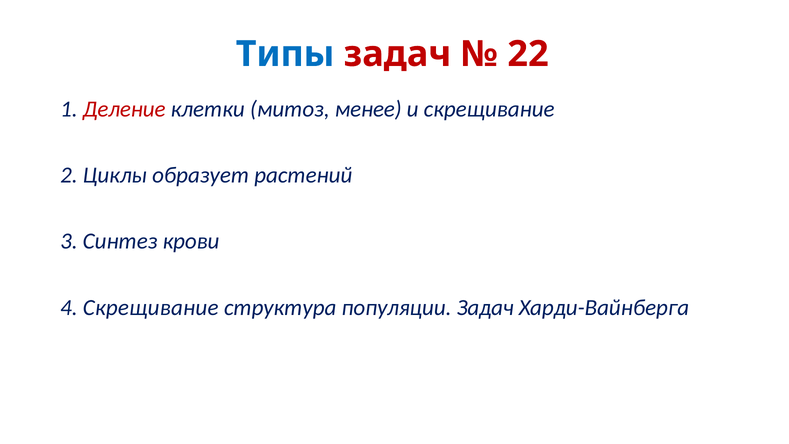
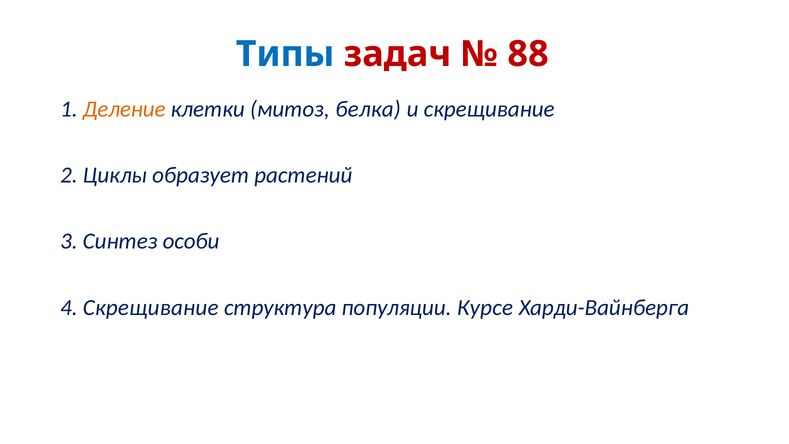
22: 22 -> 88 (528, 54)
Деление colour: red -> orange (124, 109)
менее: менее -> белка (368, 109)
крови: крови -> особи (191, 241)
популяции Задач: Задач -> Курсе (485, 307)
